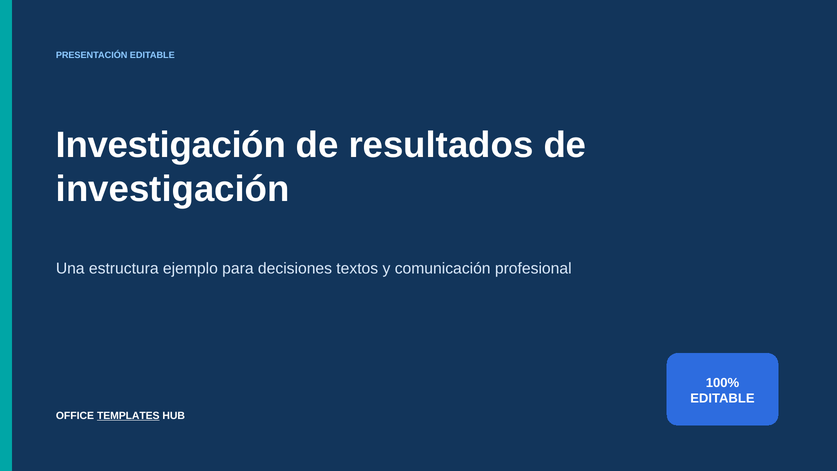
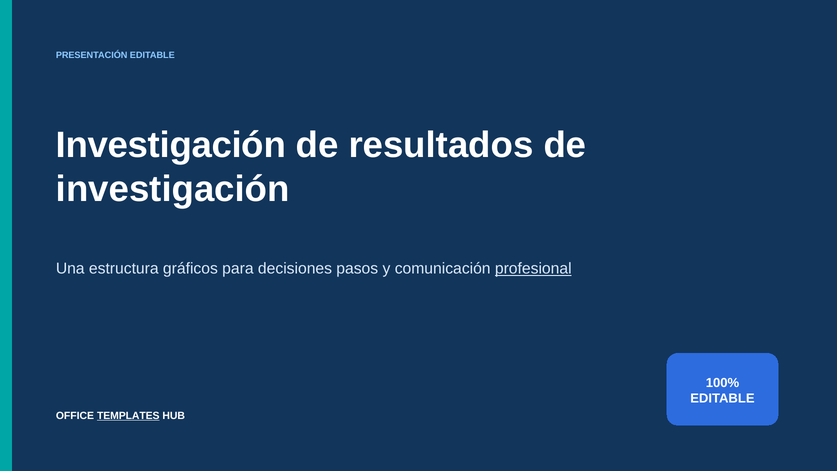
ejemplo: ejemplo -> gráficos (190, 269)
textos: textos -> pasos (357, 269)
profesional underline: none -> present (533, 269)
